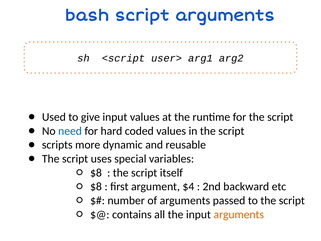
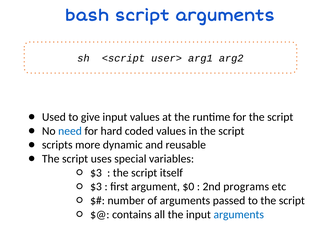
$8: $8 -> $3 (96, 173)
$8: $8 -> $3 (96, 186)
$4: $4 -> $0 (188, 186)
backward: backward -> programs (246, 186)
arguments colour: orange -> blue (239, 214)
